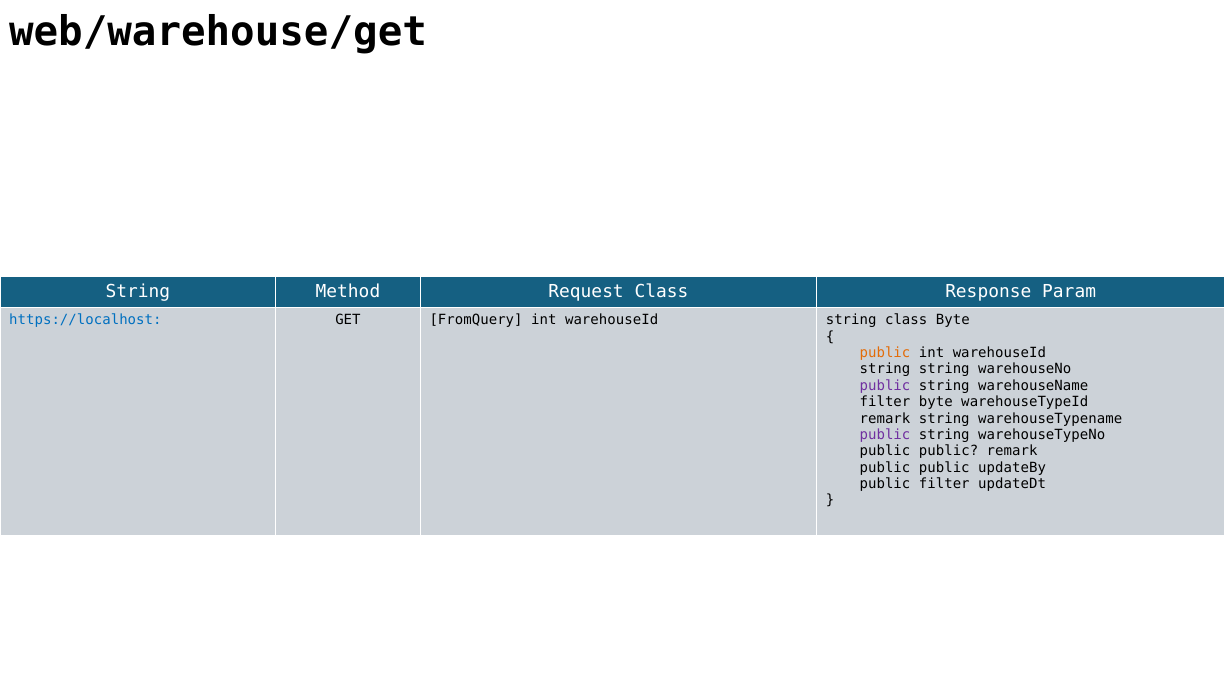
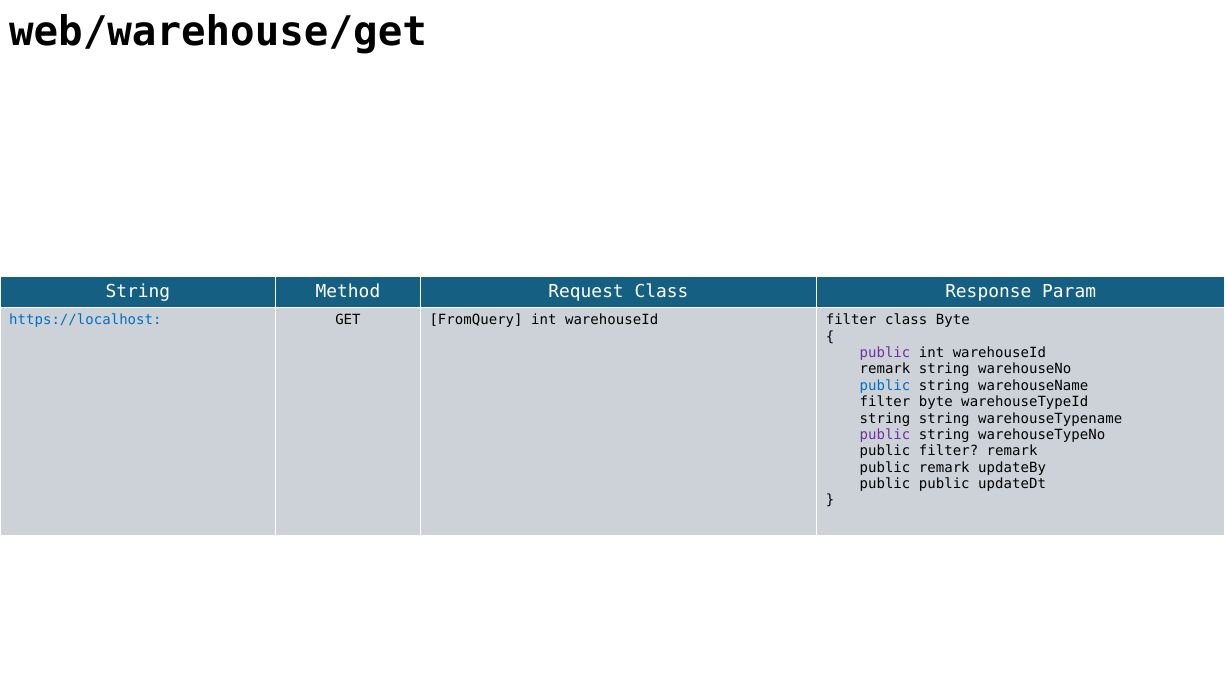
FromQuery int warehouseId string: string -> filter (851, 320)
public colour: orange -> purple (885, 353)
string: string -> remark (885, 369)
public colour: purple -> blue (885, 386)
remark: remark -> string (885, 418)
public: public -> filter (949, 451)
public: public -> remark (944, 468)
public filter: filter -> public (944, 484)
